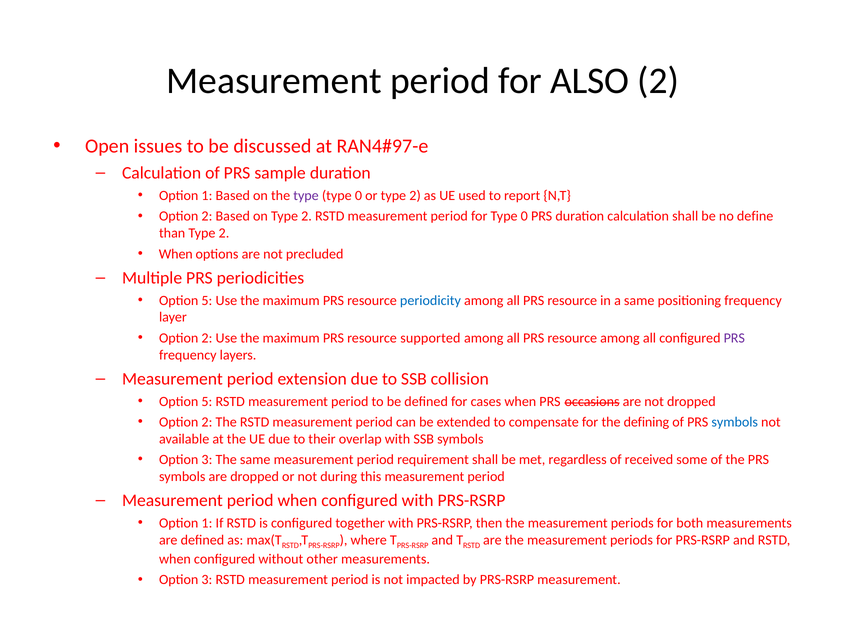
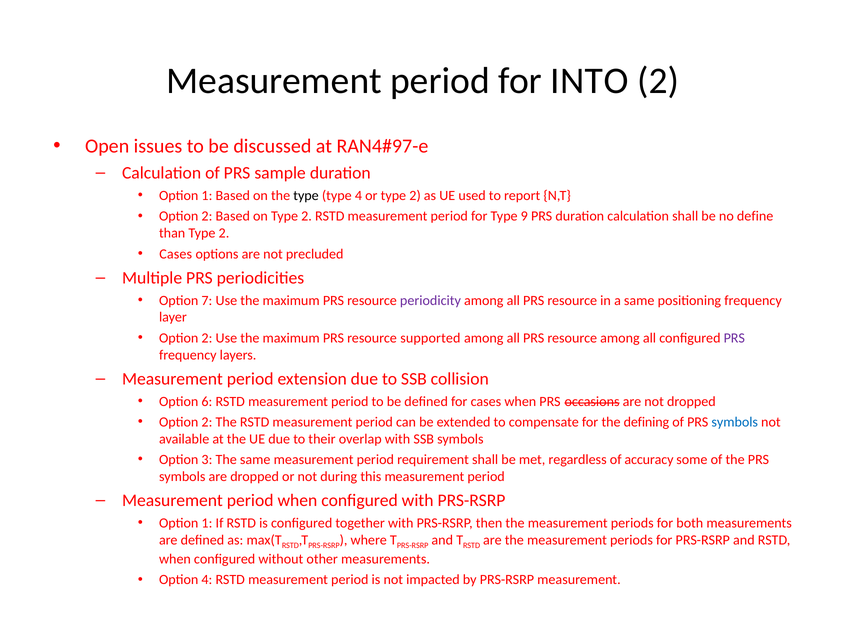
ALSO: ALSO -> INTO (590, 81)
type colour: purple -> black (306, 196)
0: 0 -> 4 (358, 196)
for Type 0: 0 -> 9 (524, 217)
When: When -> Cases (176, 254)
5: 5 -> 7 (207, 301)
periodicity colour: blue -> purple (430, 301)
5: 5 -> 6 (207, 402)
received: received -> accuracy (649, 460)
3: 3 -> 4 (207, 580)
